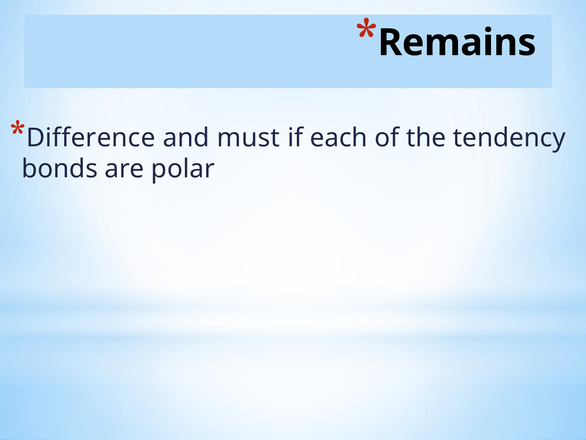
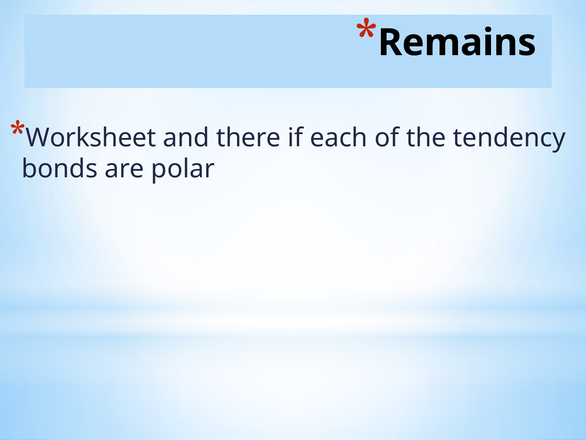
Difference: Difference -> Worksheet (91, 138)
must: must -> there (249, 138)
